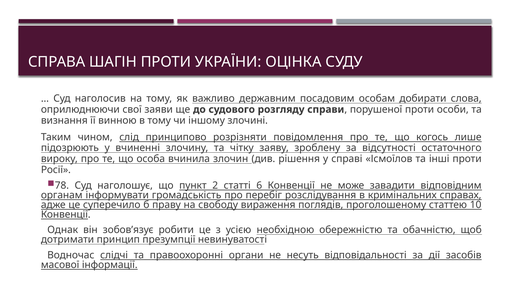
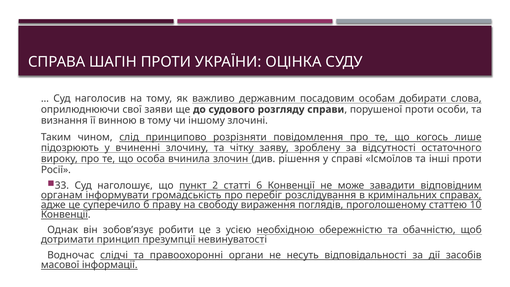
78: 78 -> 33 (62, 185)
